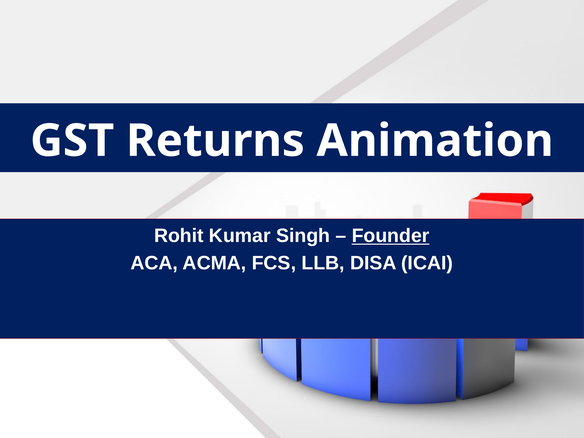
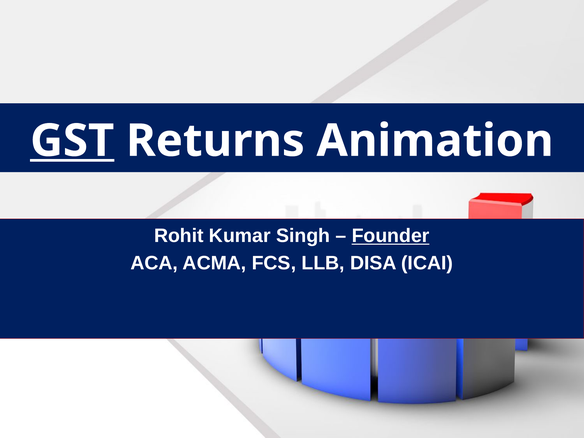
GST underline: none -> present (72, 141)
